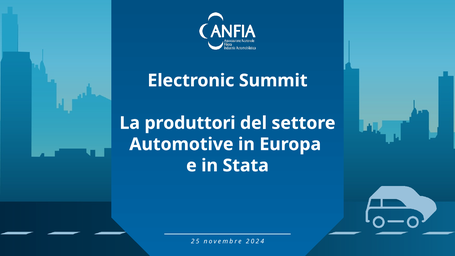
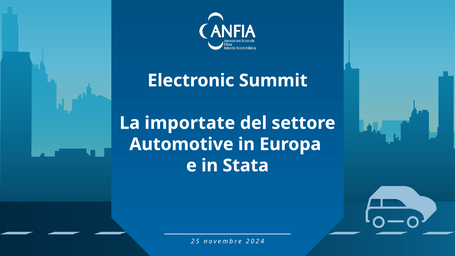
produttori: produttori -> importate (190, 123)
